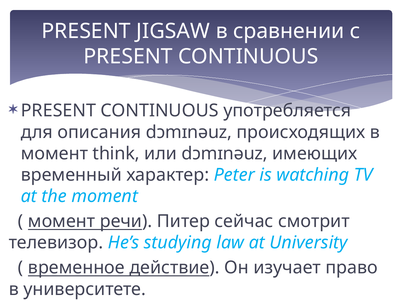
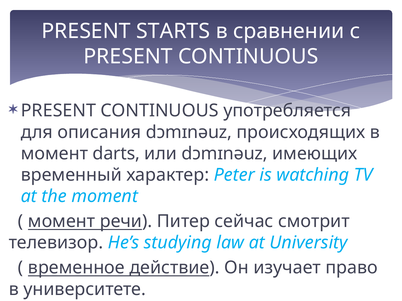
JIGSAW: JIGSAW -> STARTS (173, 31)
think: think -> darts (116, 154)
